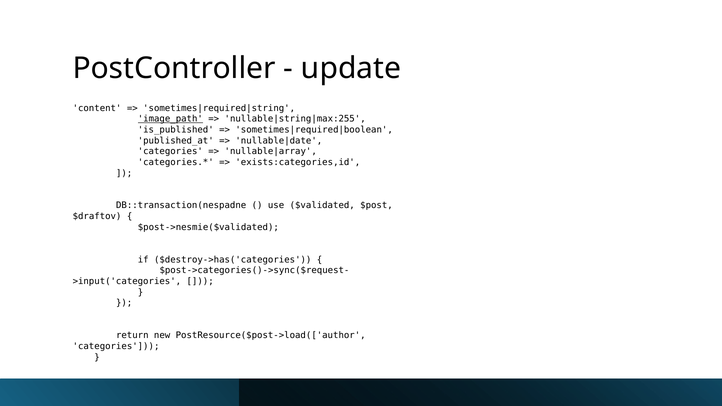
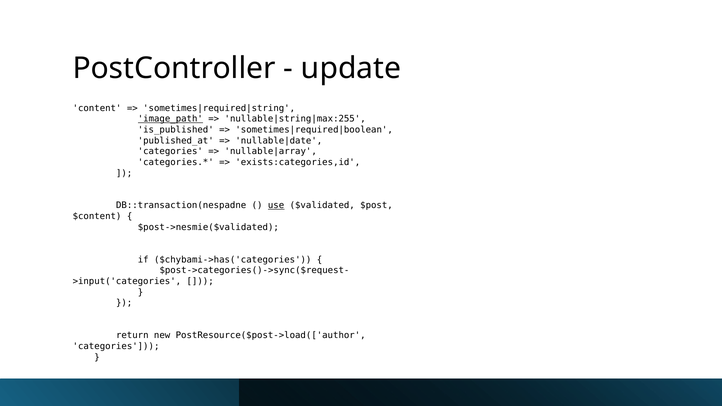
use underline: none -> present (276, 206)
$draftov: $draftov -> $content (97, 216)
$destroy->has('categories: $destroy->has('categories -> $chybami->has('categories (233, 260)
